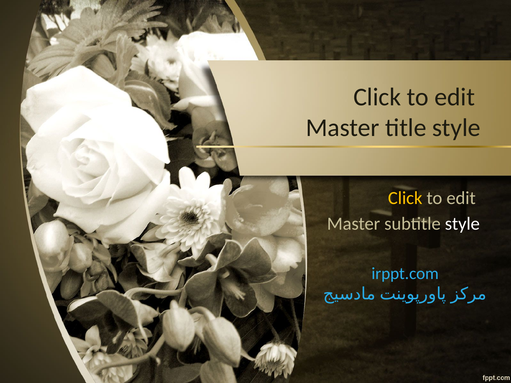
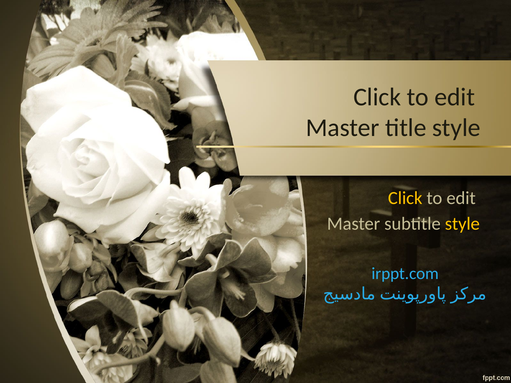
style colour: white -> yellow (462, 224)
